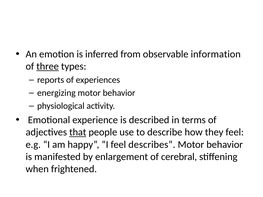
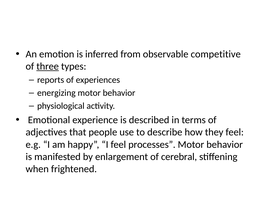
information: information -> competitive (216, 54)
that underline: present -> none (78, 132)
describes: describes -> processes (152, 145)
